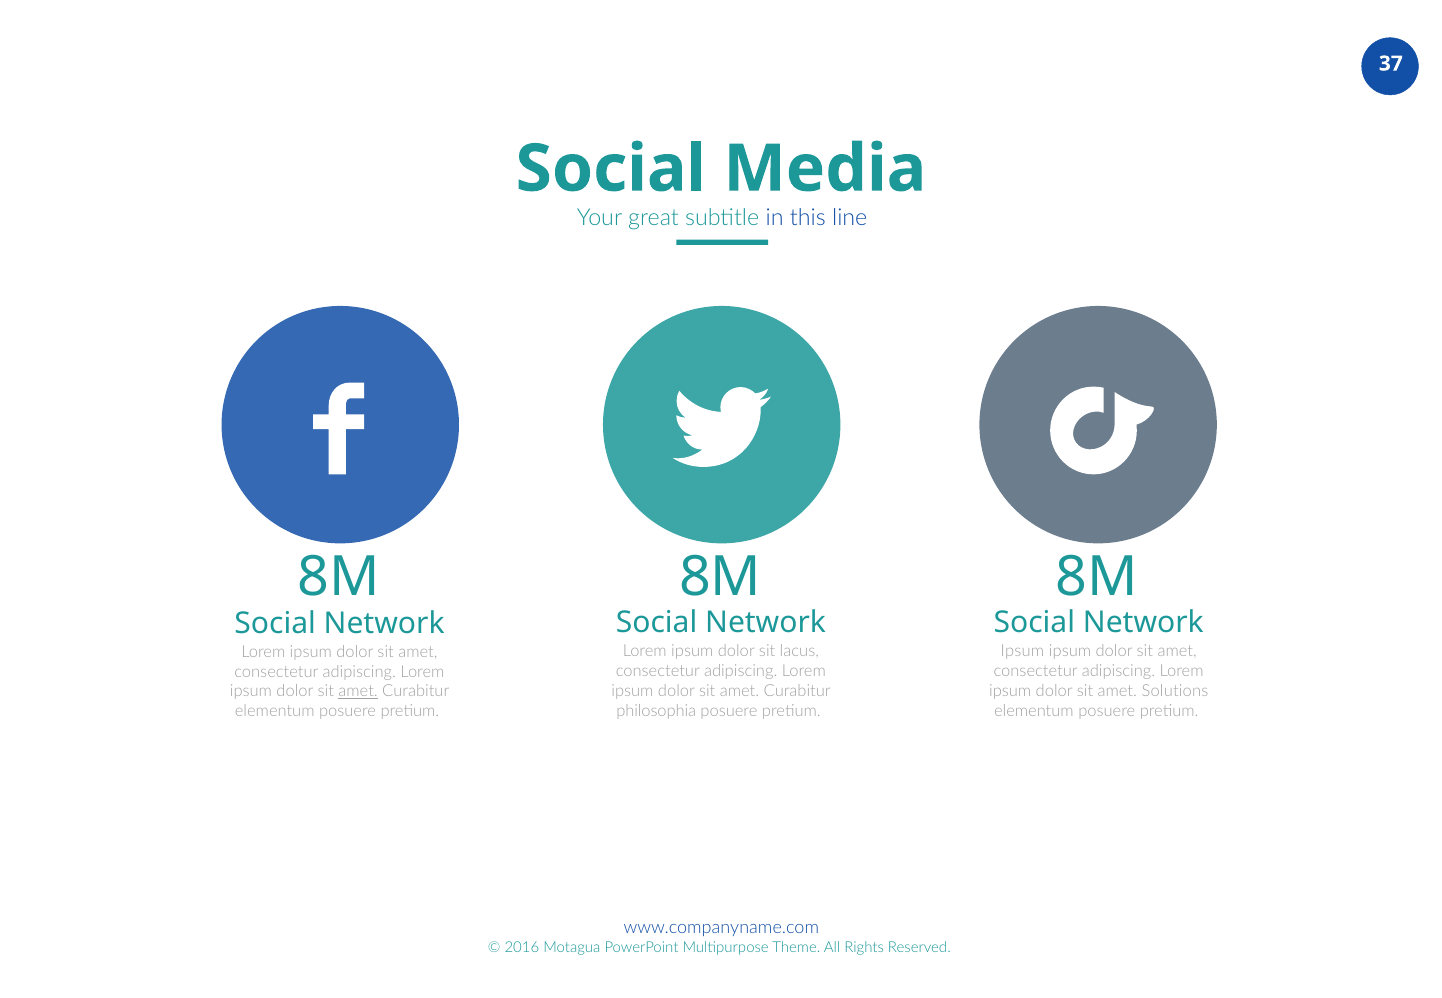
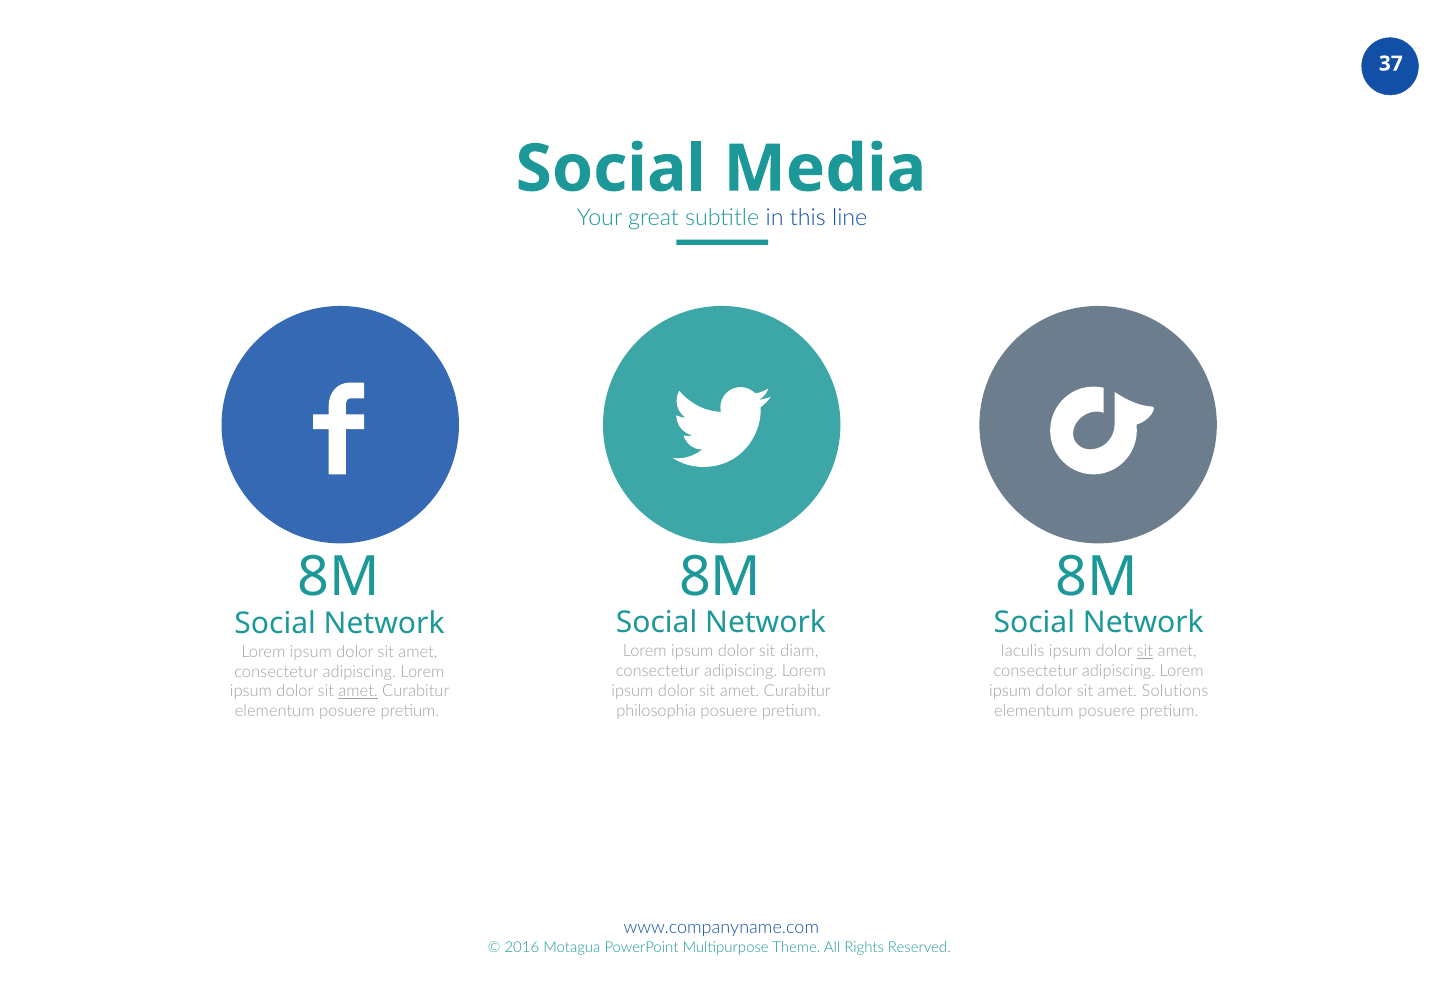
lacus: lacus -> diam (799, 652)
Ipsum: Ipsum -> Iaculis (1023, 652)
sit underline: none -> present (1145, 652)
